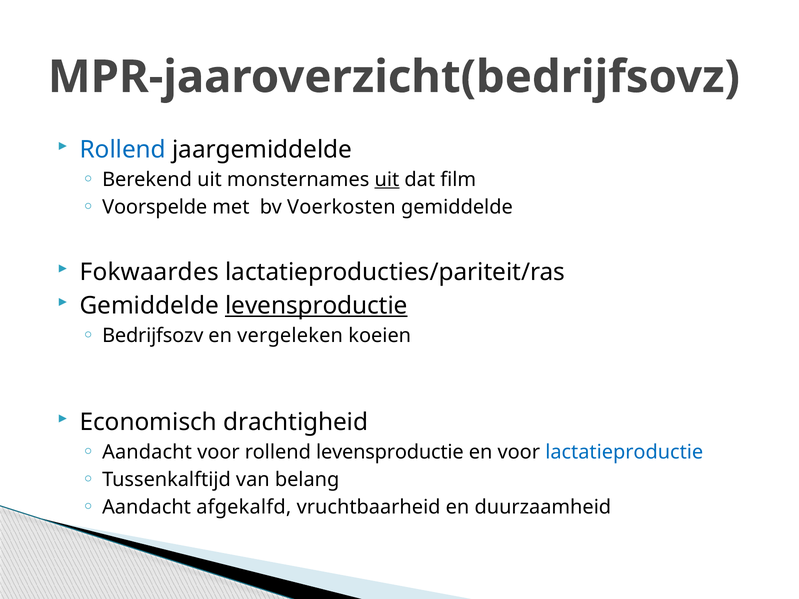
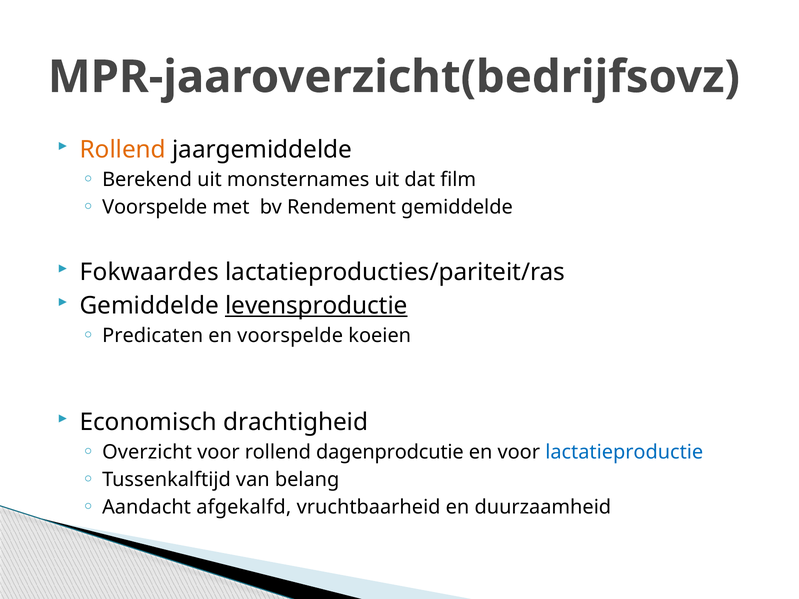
Rollend colour: blue -> orange (123, 150)
uit underline: present -> none (387, 180)
Voerkosten: Voerkosten -> Rendement (341, 207)
Bedrijfsozv: Bedrijfsozv -> Predicaten (153, 336)
en vergeleken: vergeleken -> voorspelde (290, 336)
Aandacht: Aandacht -> Overzicht (147, 452)
rollend levensproductie: levensproductie -> dagenprodcutie (390, 452)
